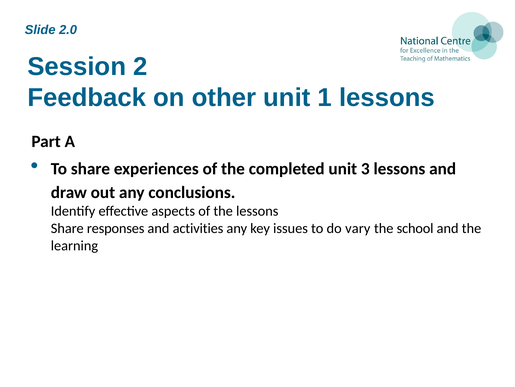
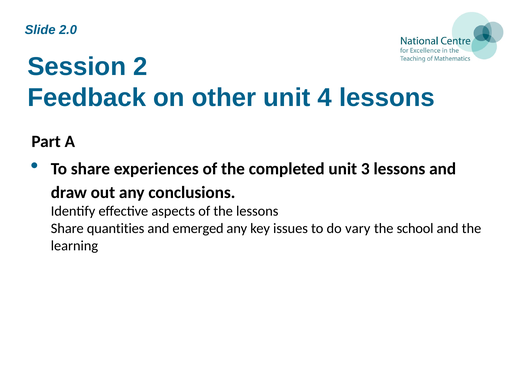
1: 1 -> 4 (325, 98)
responses: responses -> quantities (116, 228)
activities: activities -> emerged (198, 228)
